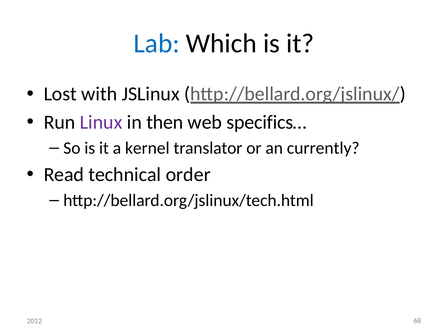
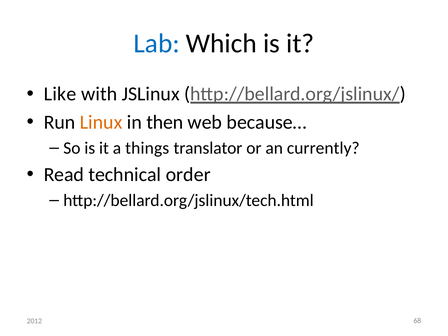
Lost: Lost -> Like (60, 94)
Linux colour: purple -> orange (101, 122)
specifics…: specifics… -> because… (267, 122)
kernel: kernel -> things (147, 148)
